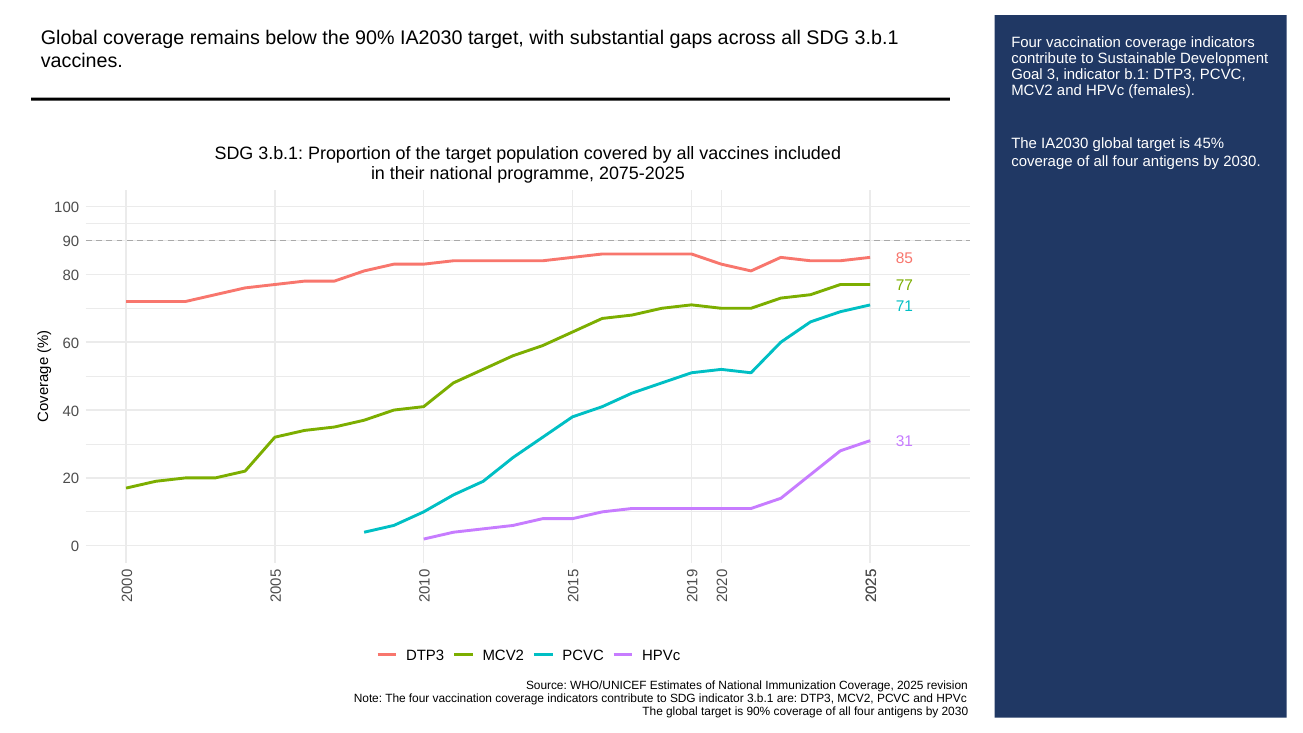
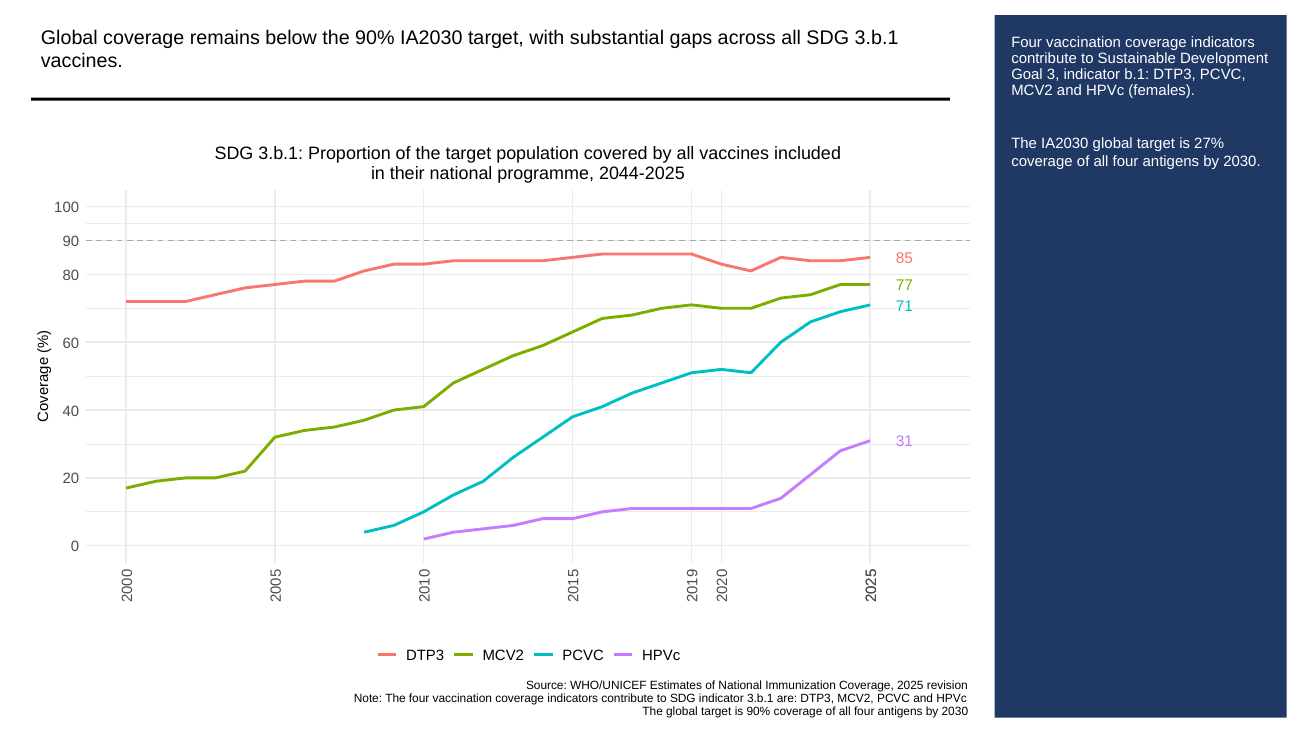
45%: 45% -> 27% (1209, 144)
2075-2025: 2075-2025 -> 2044-2025 (642, 173)
